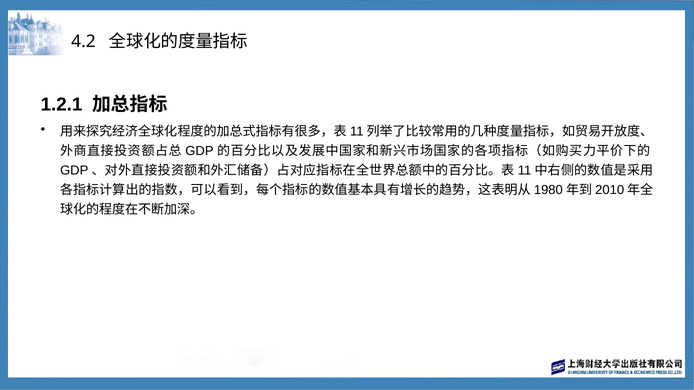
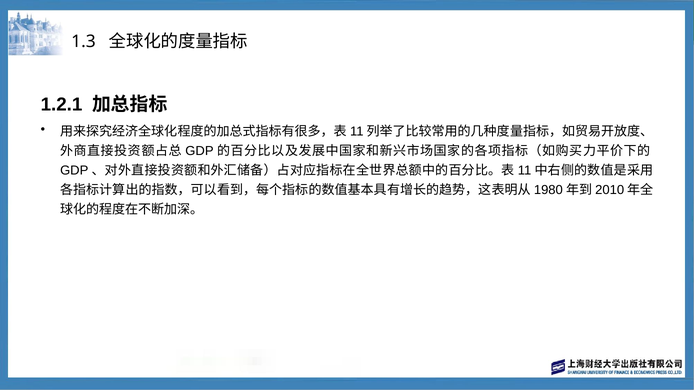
4.2: 4.2 -> 1.3 (83, 41)
